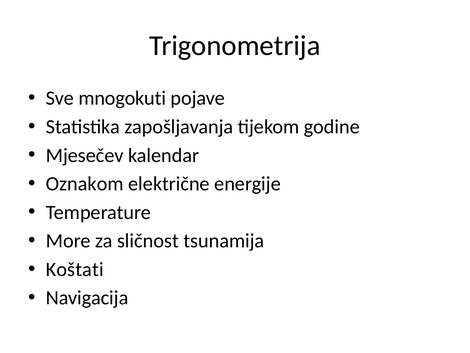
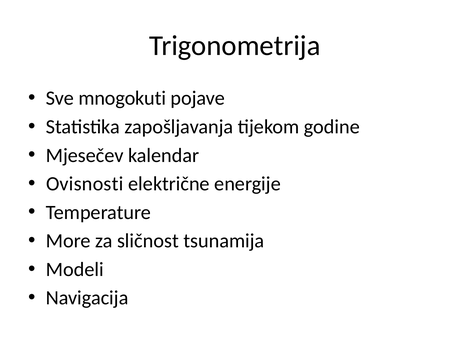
Oznakom: Oznakom -> Ovisnosti (85, 184)
Koštati: Koštati -> Modeli (75, 269)
